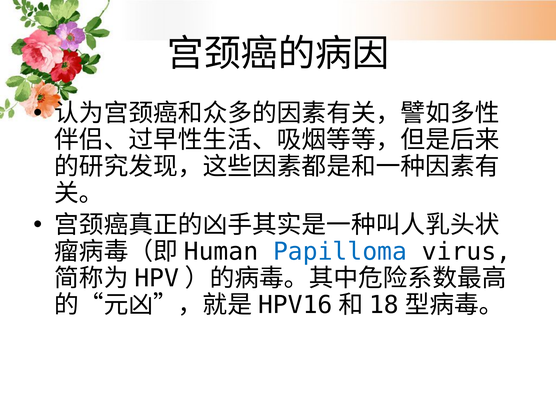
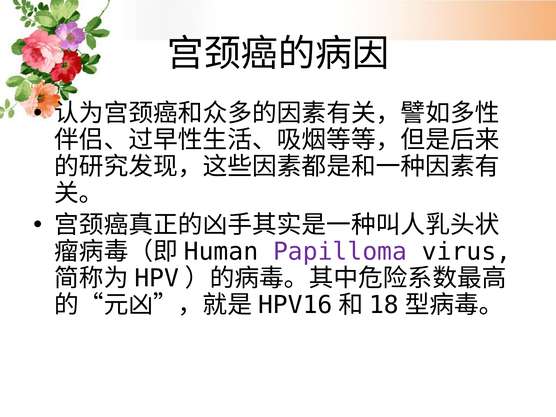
Papilloma colour: blue -> purple (340, 252)
